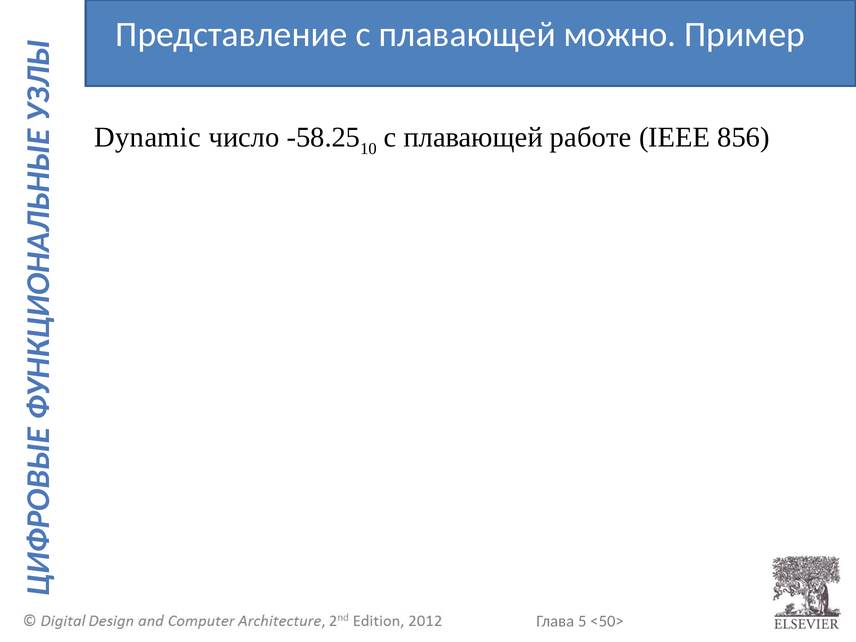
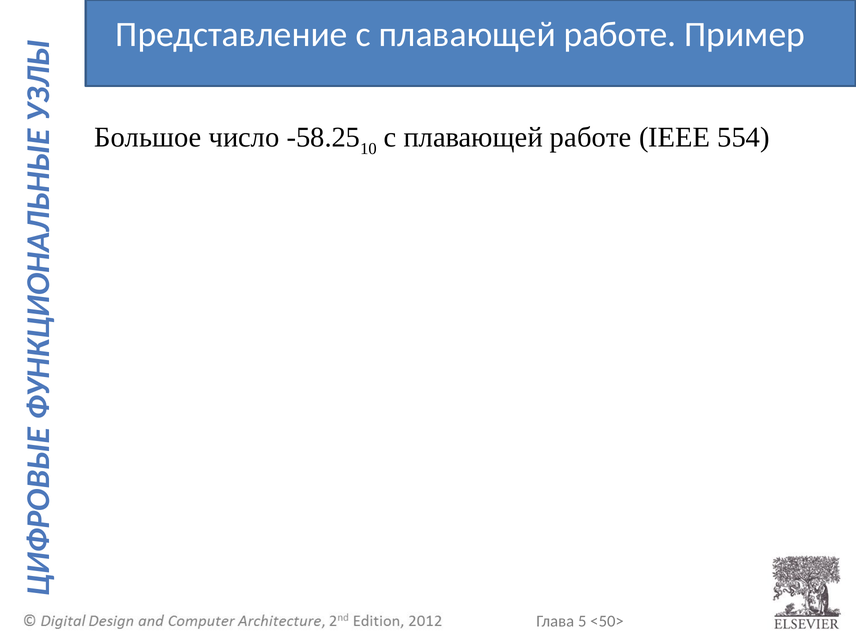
Представление с плавающей можно: можно -> работе (620, 35)
Dynamic: Dynamic -> Большое (148, 137)
856: 856 -> 554 (743, 137)
